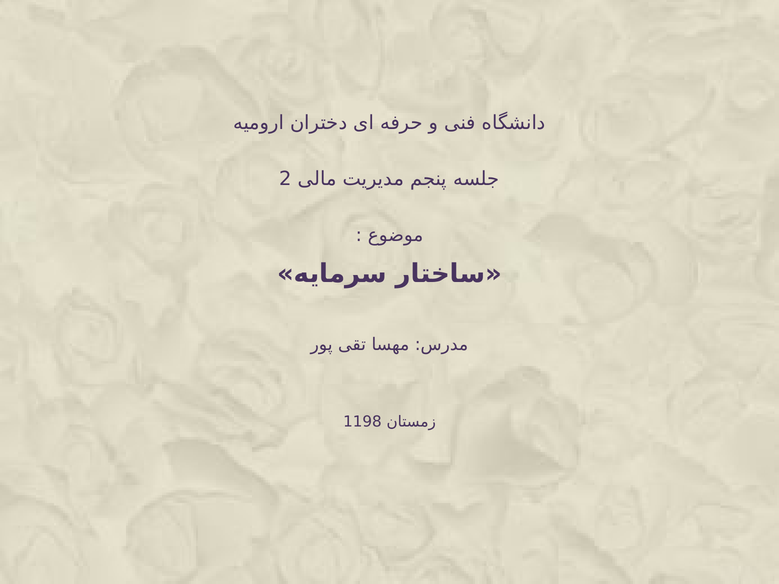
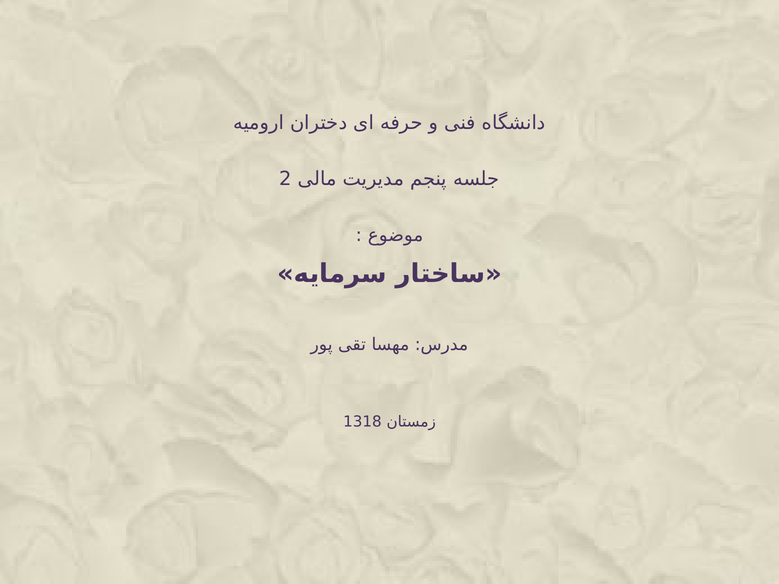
1198: 1198 -> 1318 (362, 422)
